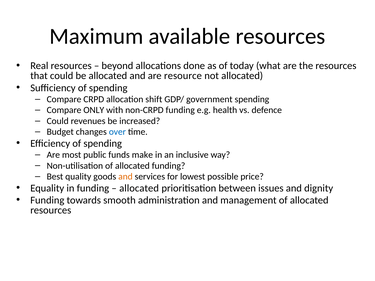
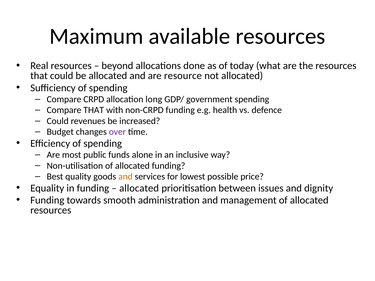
shift: shift -> long (154, 99)
Compare ONLY: ONLY -> THAT (94, 110)
over colour: blue -> purple (117, 132)
make: make -> alone (142, 155)
